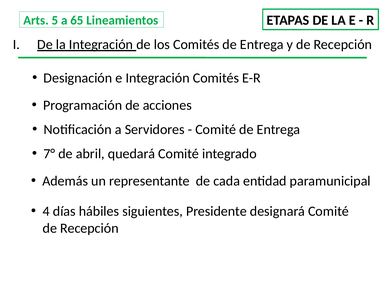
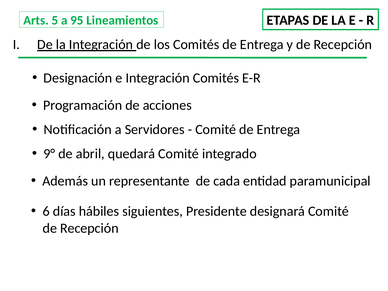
65: 65 -> 95 (77, 20)
7°: 7° -> 9° (49, 154)
4: 4 -> 6 (46, 211)
